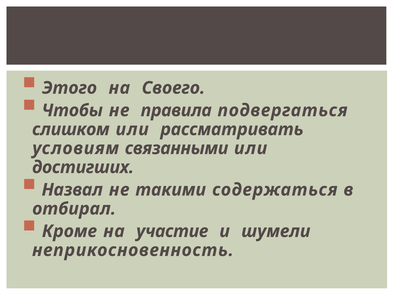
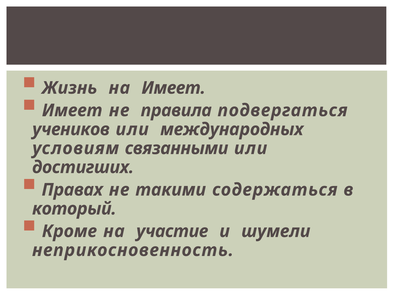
Этого: Этого -> Жизнь (69, 88)
на Своего: Своего -> Имеет (174, 88)
Чтобы: Чтобы -> Имеет (72, 110)
слишком: слишком -> учеников (71, 129)
рассматривать: рассматривать -> международных (232, 129)
Назвал: Назвал -> Правах (72, 189)
отбирал: отбирал -> который (74, 208)
